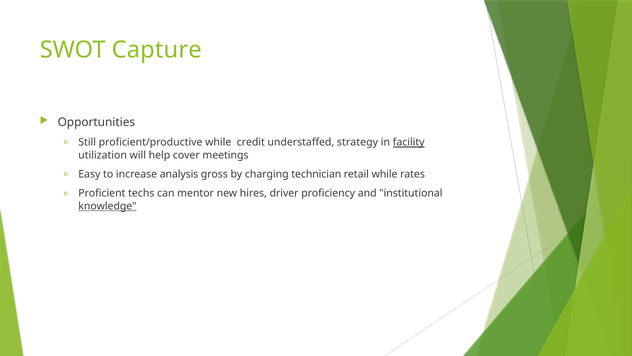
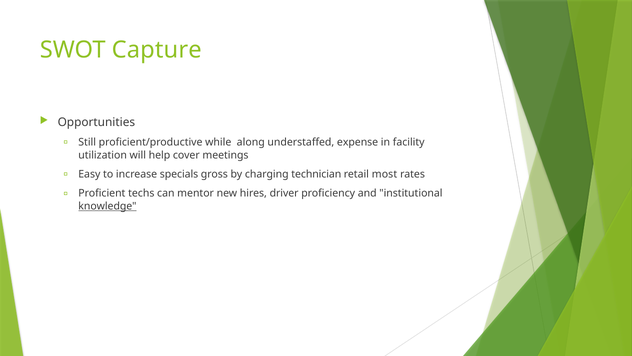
credit: credit -> along (251, 142)
strategy: strategy -> expense (358, 142)
facility underline: present -> none (409, 142)
analysis: analysis -> specials (179, 174)
retail while: while -> most (385, 174)
